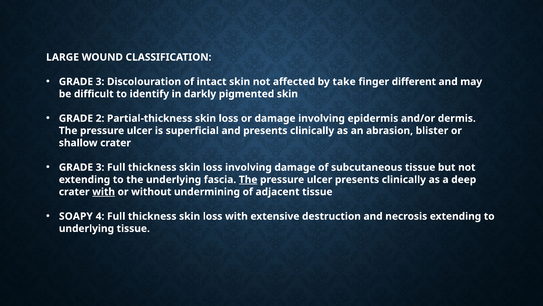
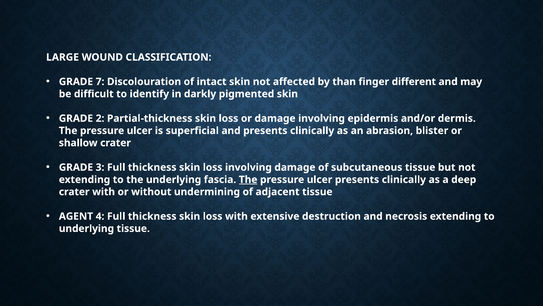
3: 3 -> 7 (100, 82)
take: take -> than (344, 82)
with underline: present -> none (104, 192)
SOAPY: SOAPY -> AGENT (76, 216)
